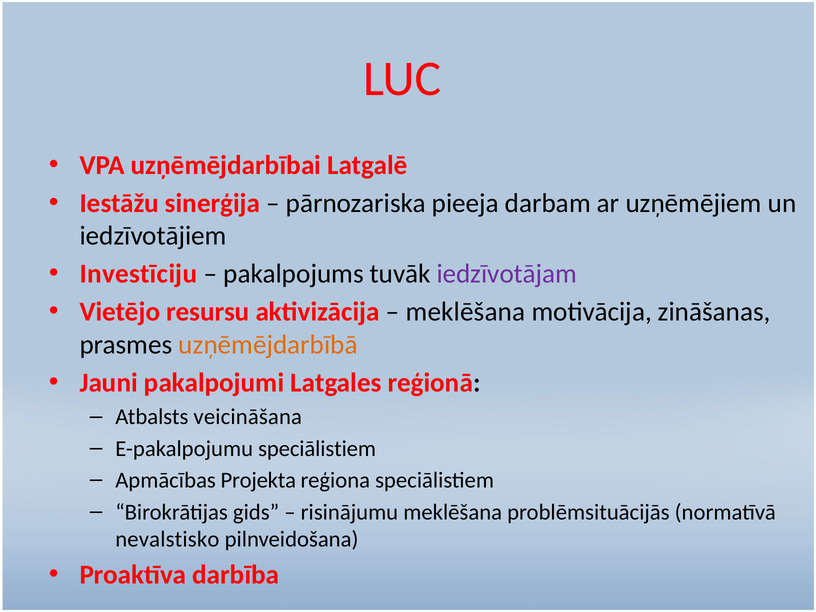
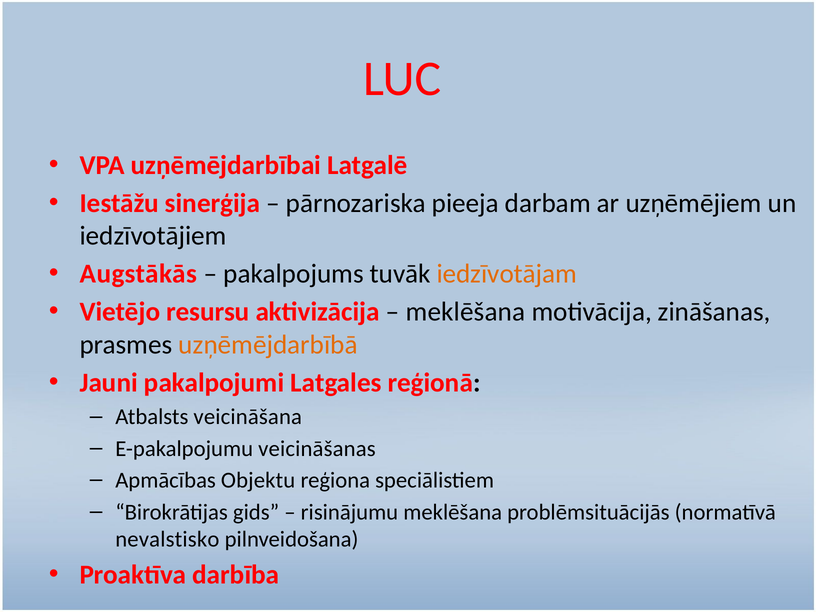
Investīciju: Investīciju -> Augstākās (138, 274)
iedzīvotājam colour: purple -> orange (507, 274)
E-pakalpojumu speciālistiem: speciālistiem -> veicināšanas (317, 449)
Projekta: Projekta -> Objektu (258, 480)
